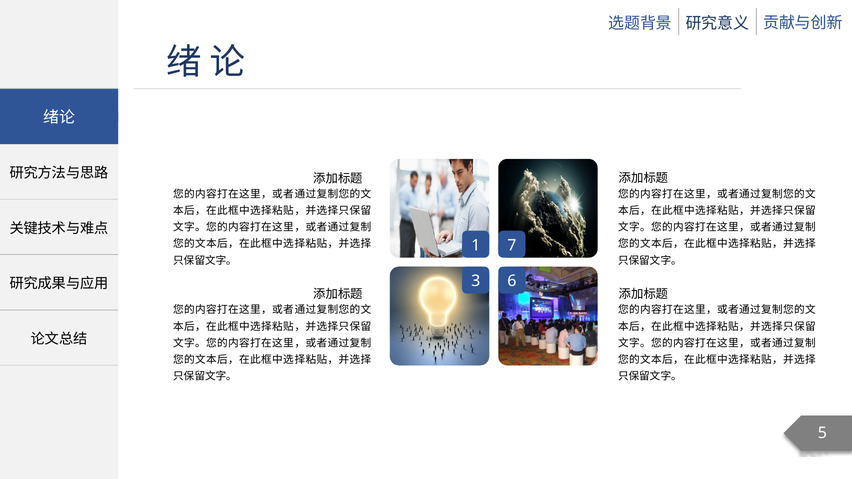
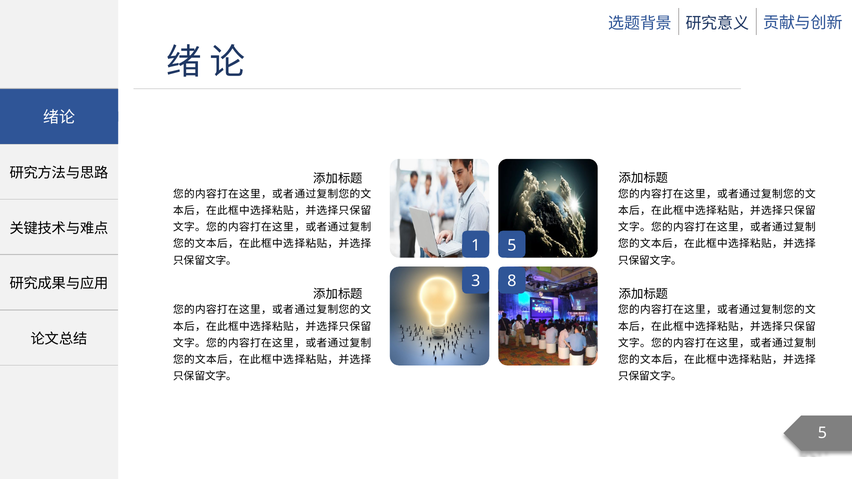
1 7: 7 -> 5 (512, 245)
6: 6 -> 8 (512, 281)
